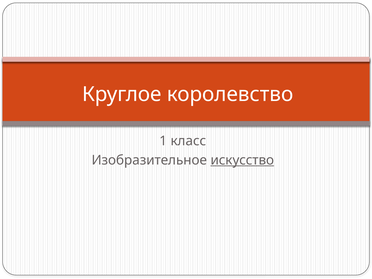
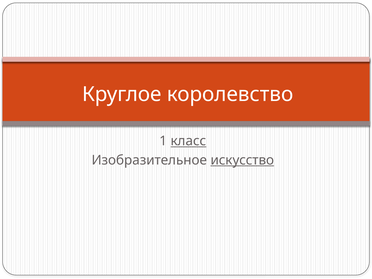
класс underline: none -> present (188, 141)
